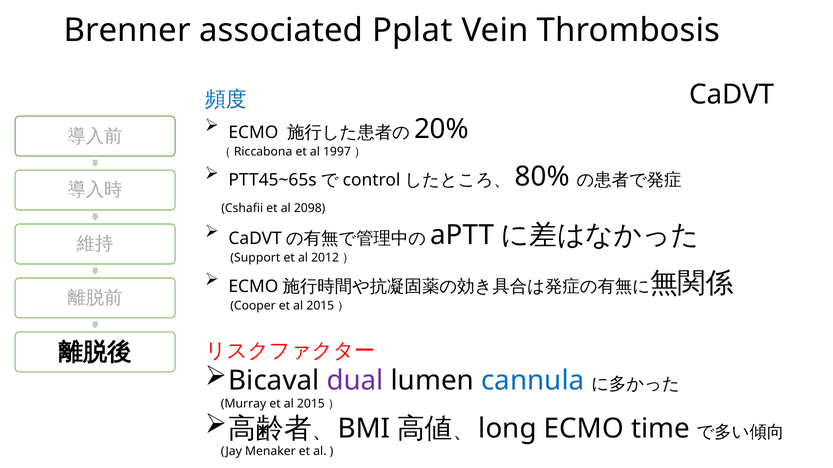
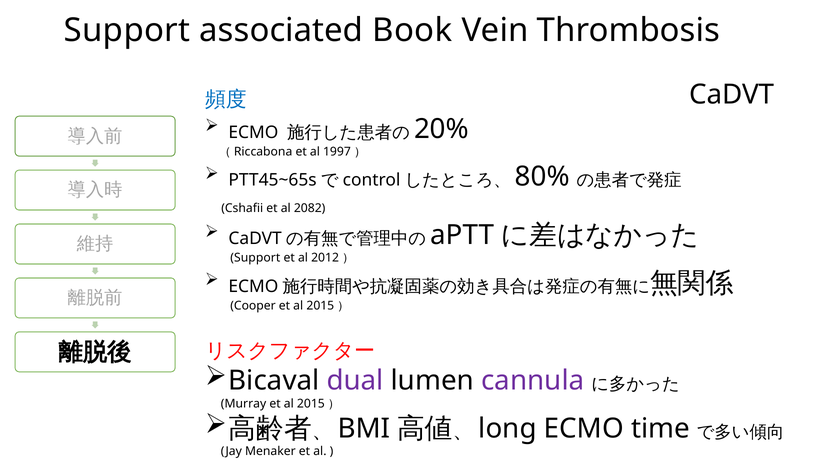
Brenner: Brenner -> Support (127, 31)
Pplat: Pplat -> Book (412, 31)
2098: 2098 -> 2082 (310, 209)
cannula colour: blue -> purple (533, 381)
